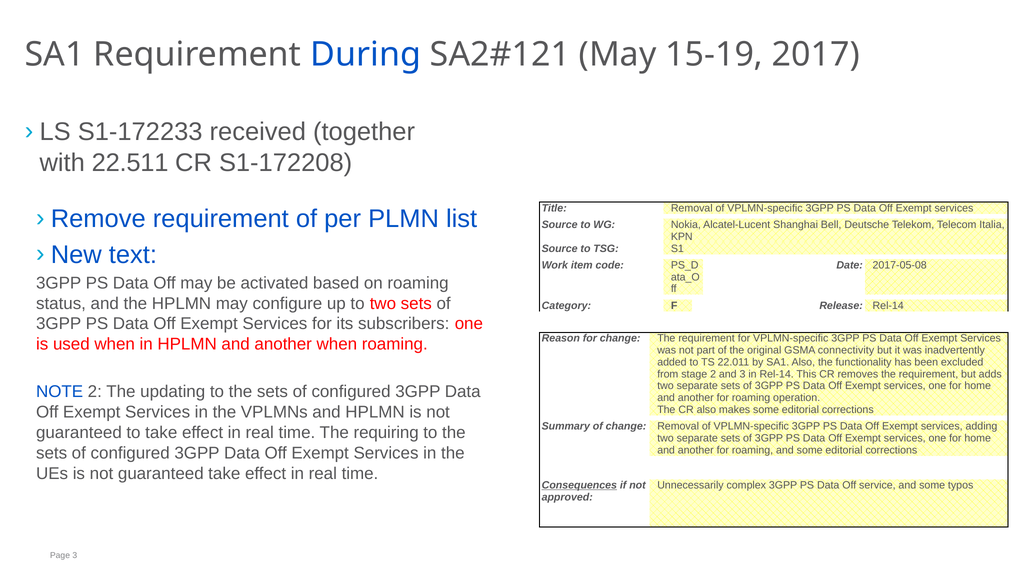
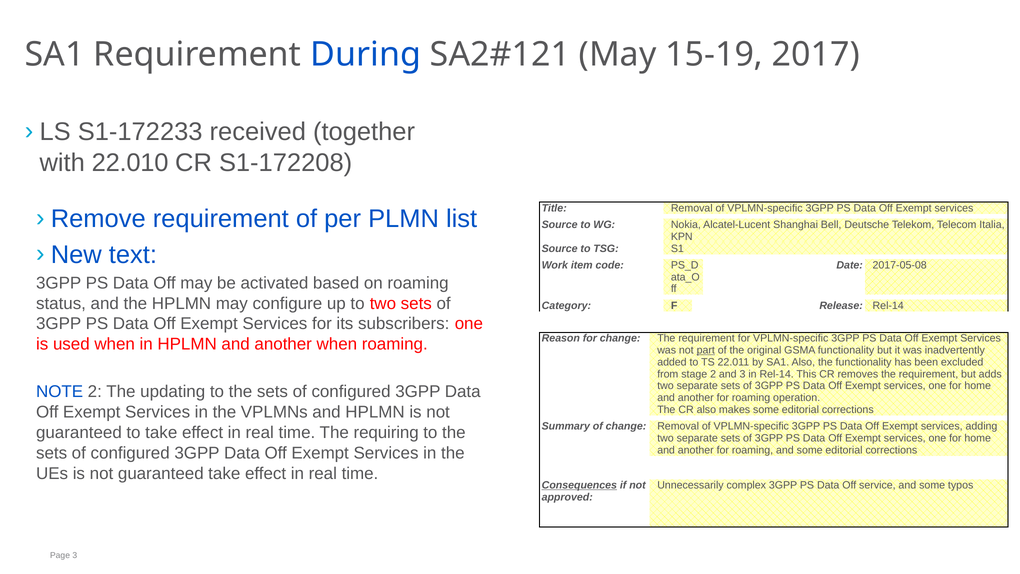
22.511: 22.511 -> 22.010 (130, 163)
part underline: none -> present (706, 350)
GSMA connectivity: connectivity -> functionality (846, 350)
